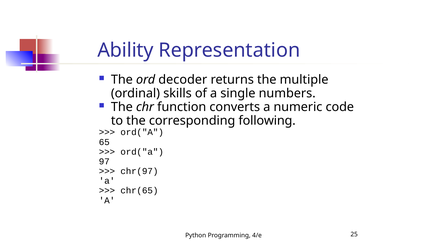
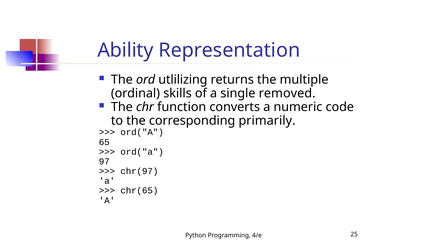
decoder: decoder -> utlilizing (183, 80)
numbers: numbers -> removed (287, 93)
following: following -> primarily (267, 120)
